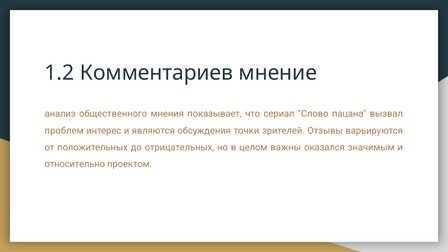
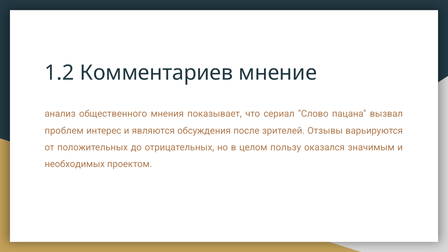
точки: точки -> после (246, 131)
важны: важны -> пользу (286, 147)
относительно: относительно -> необходимых (75, 164)
